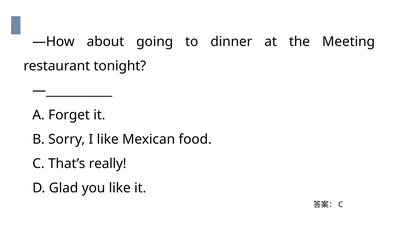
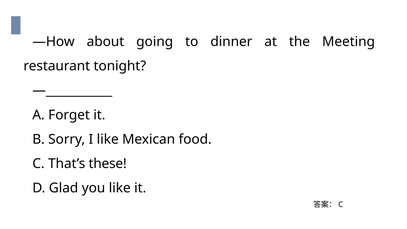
really: really -> these (108, 164)
